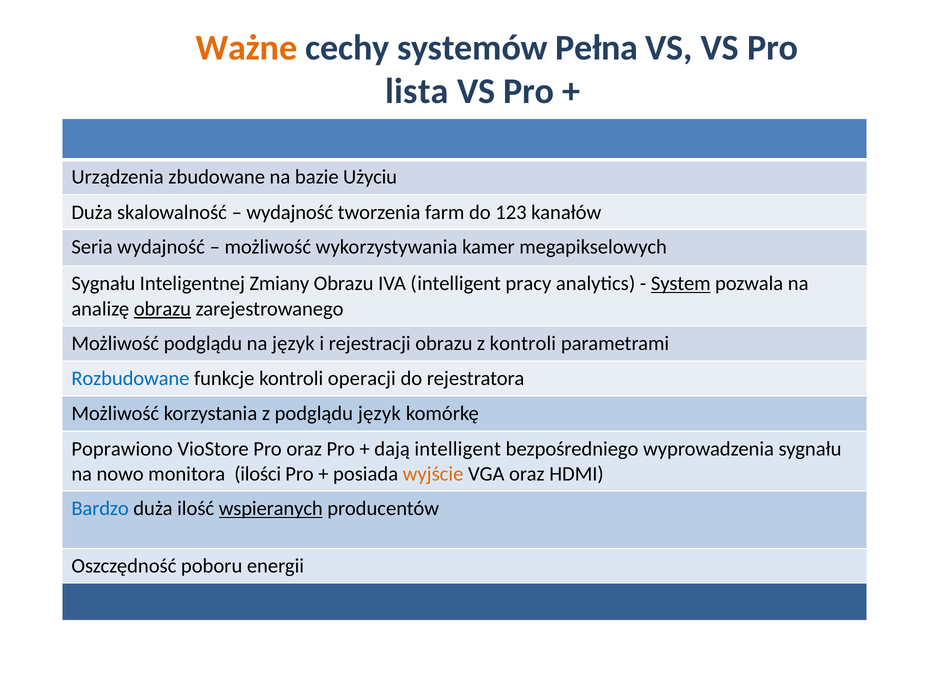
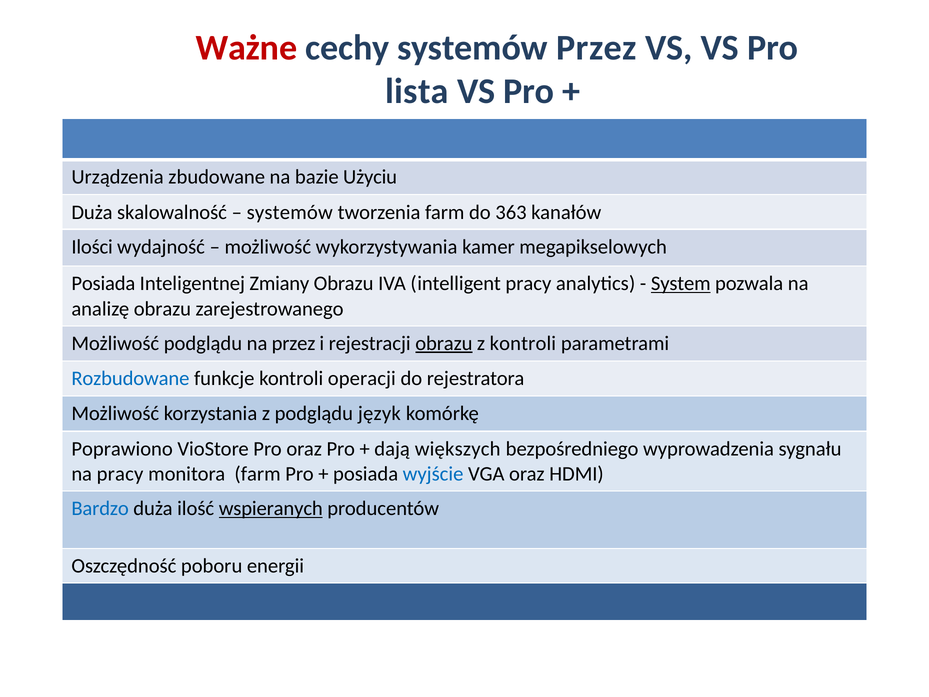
Ważne colour: orange -> red (247, 48)
systemów Pełna: Pełna -> Przez (596, 48)
wydajność: wydajność -> systemów (290, 212)
123: 123 -> 363 (511, 212)
Seria: Seria -> Ilości (92, 247)
Sygnału: Sygnału -> Posiada (103, 283)
obrazu underline: present -> none (162, 309)
na język: język -> przez (294, 343)
obrazu underline: none -> present (444, 343)
dają intelligent: intelligent -> większych (458, 449)
na nowo: nowo -> pracy (120, 474)
monitora ilości: ilości -> farm (258, 474)
wyjście colour: orange -> blue (433, 474)
